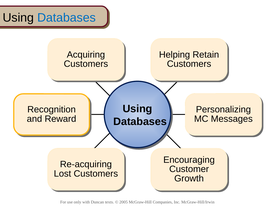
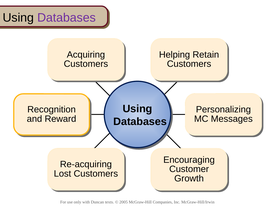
Databases colour: blue -> purple (67, 18)
